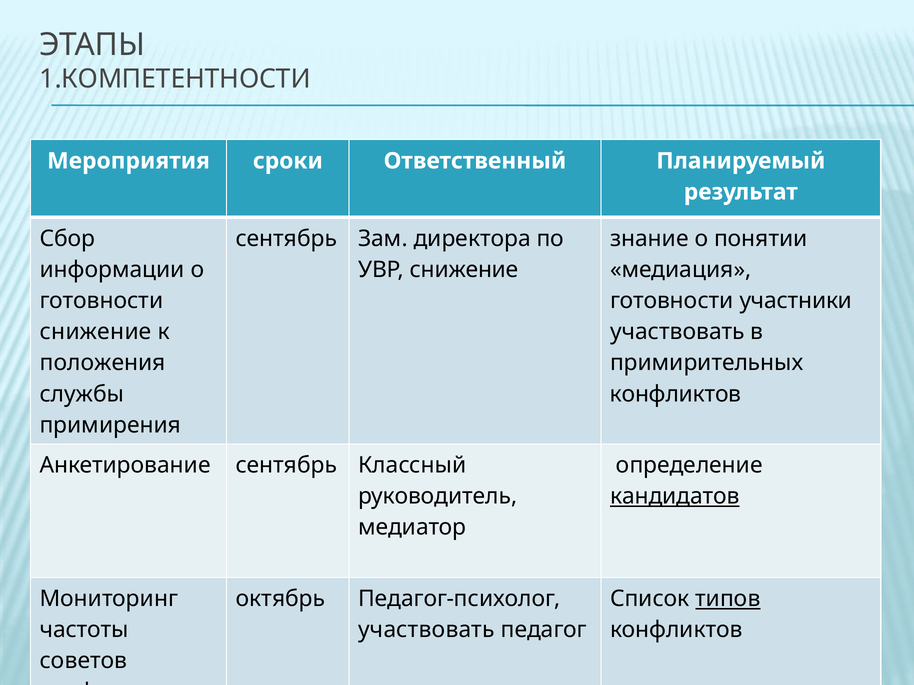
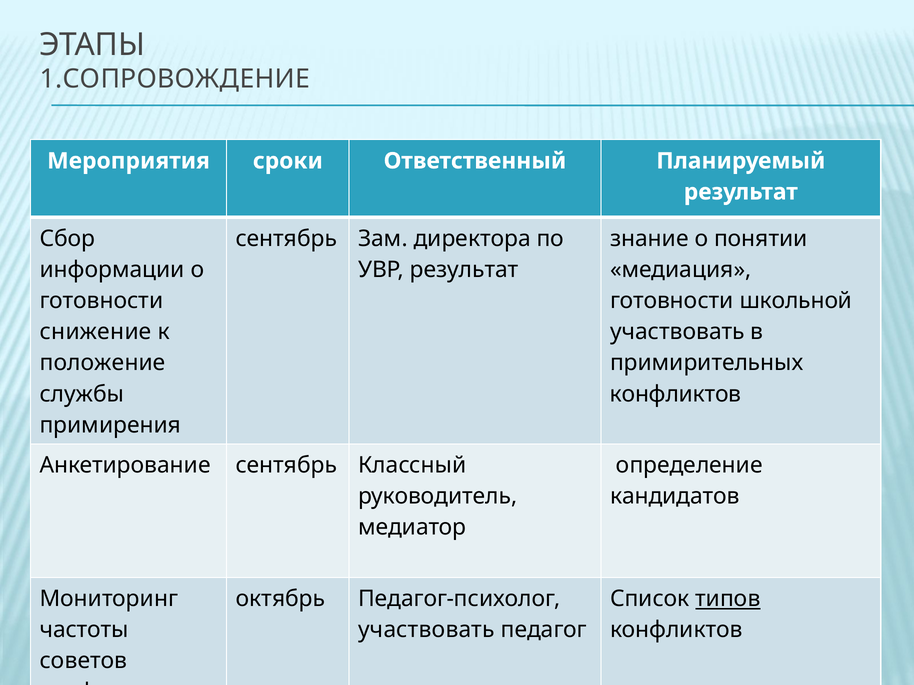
1.КОМПЕТЕНТНОСТИ: 1.КОМПЕТЕНТНОСТИ -> 1.СОПРОВОЖДЕНИЕ (175, 79)
УВР снижение: снижение -> результат (464, 270)
участники: участники -> школьной (796, 301)
положения: положения -> положение (103, 363)
кандидатов underline: present -> none (675, 497)
